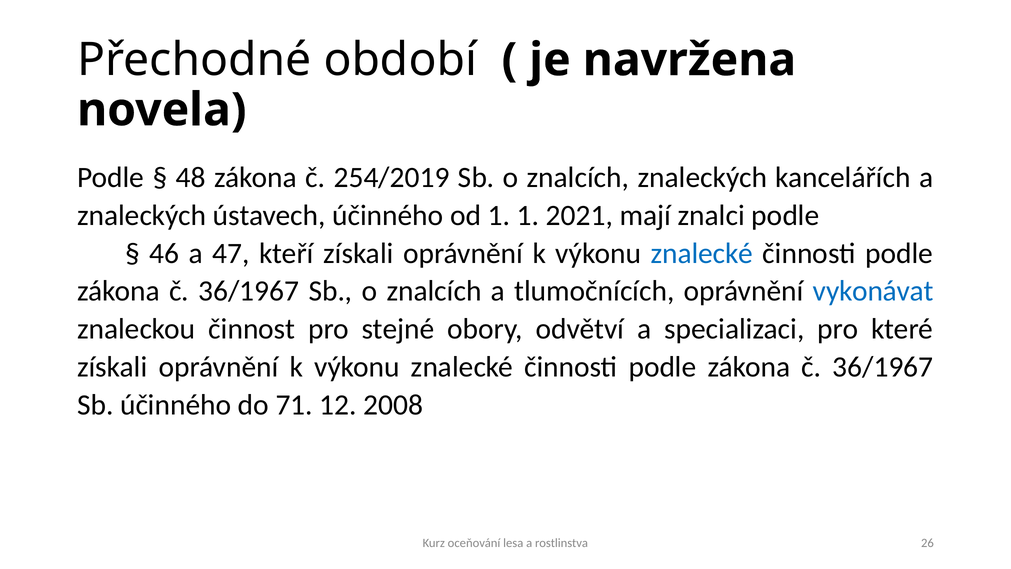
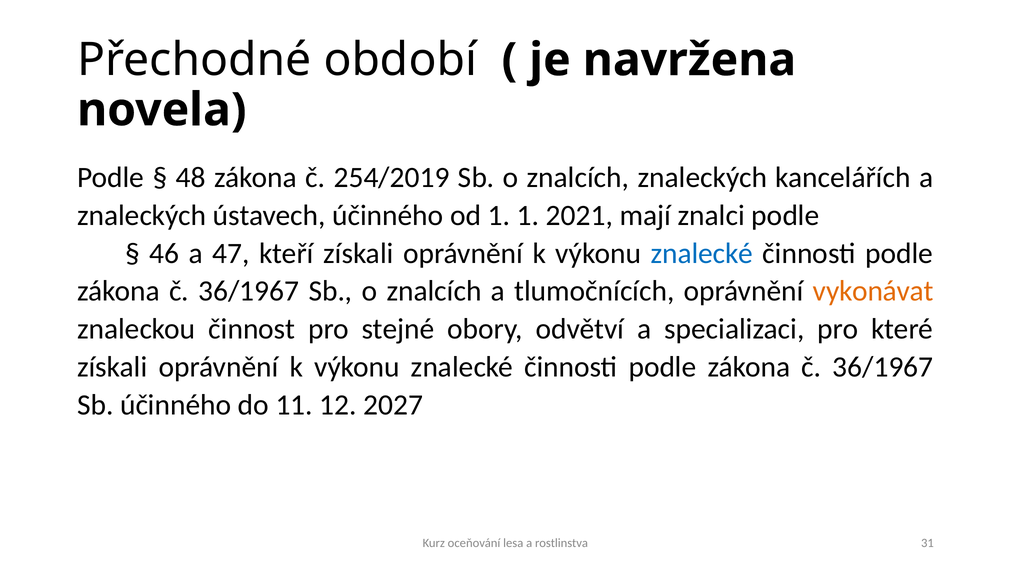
vykonávat colour: blue -> orange (873, 291)
71: 71 -> 11 (294, 405)
2008: 2008 -> 2027 (393, 405)
26: 26 -> 31 (927, 543)
